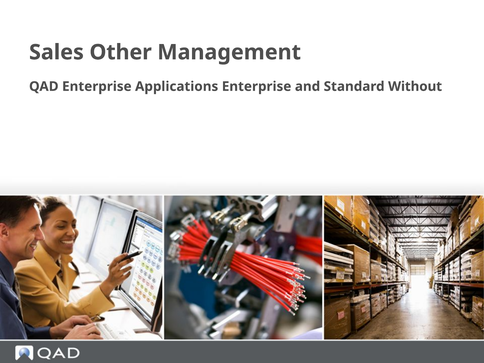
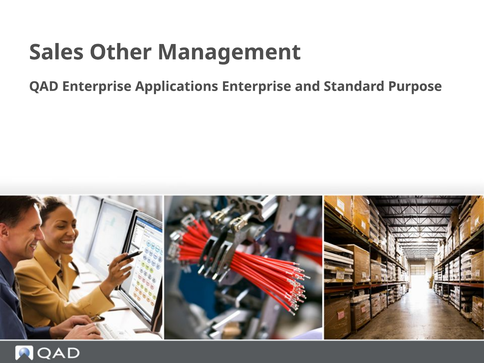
Without: Without -> Purpose (415, 86)
